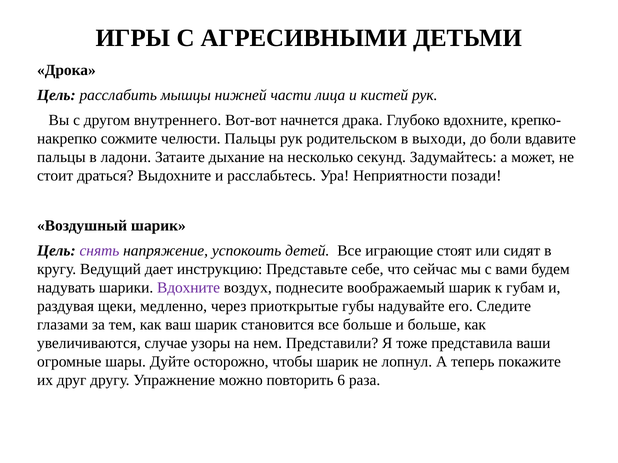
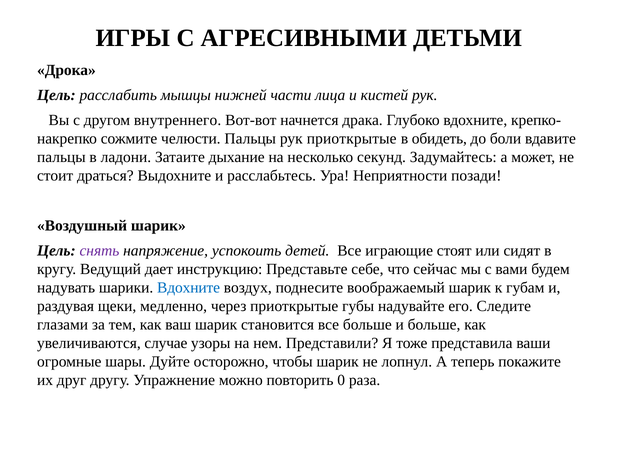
рук родительском: родительском -> приоткрытые (352, 139)
выходи: выходи -> обидеть (439, 139)
Вдохните colour: purple -> blue (189, 288)
6: 6 -> 0 (341, 381)
